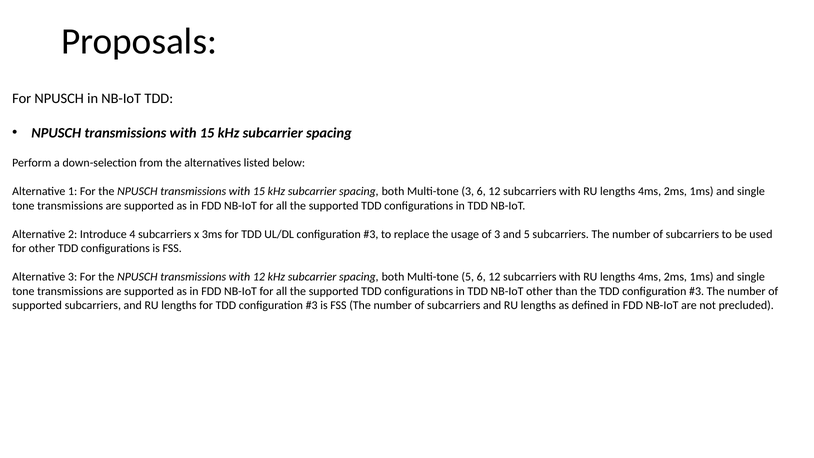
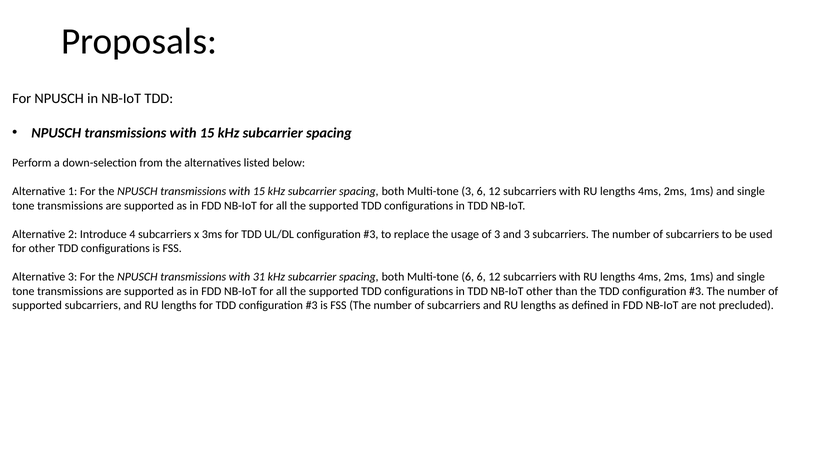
and 5: 5 -> 3 (527, 234)
with 12: 12 -> 31 (259, 277)
Multi-tone 5: 5 -> 6 (468, 277)
